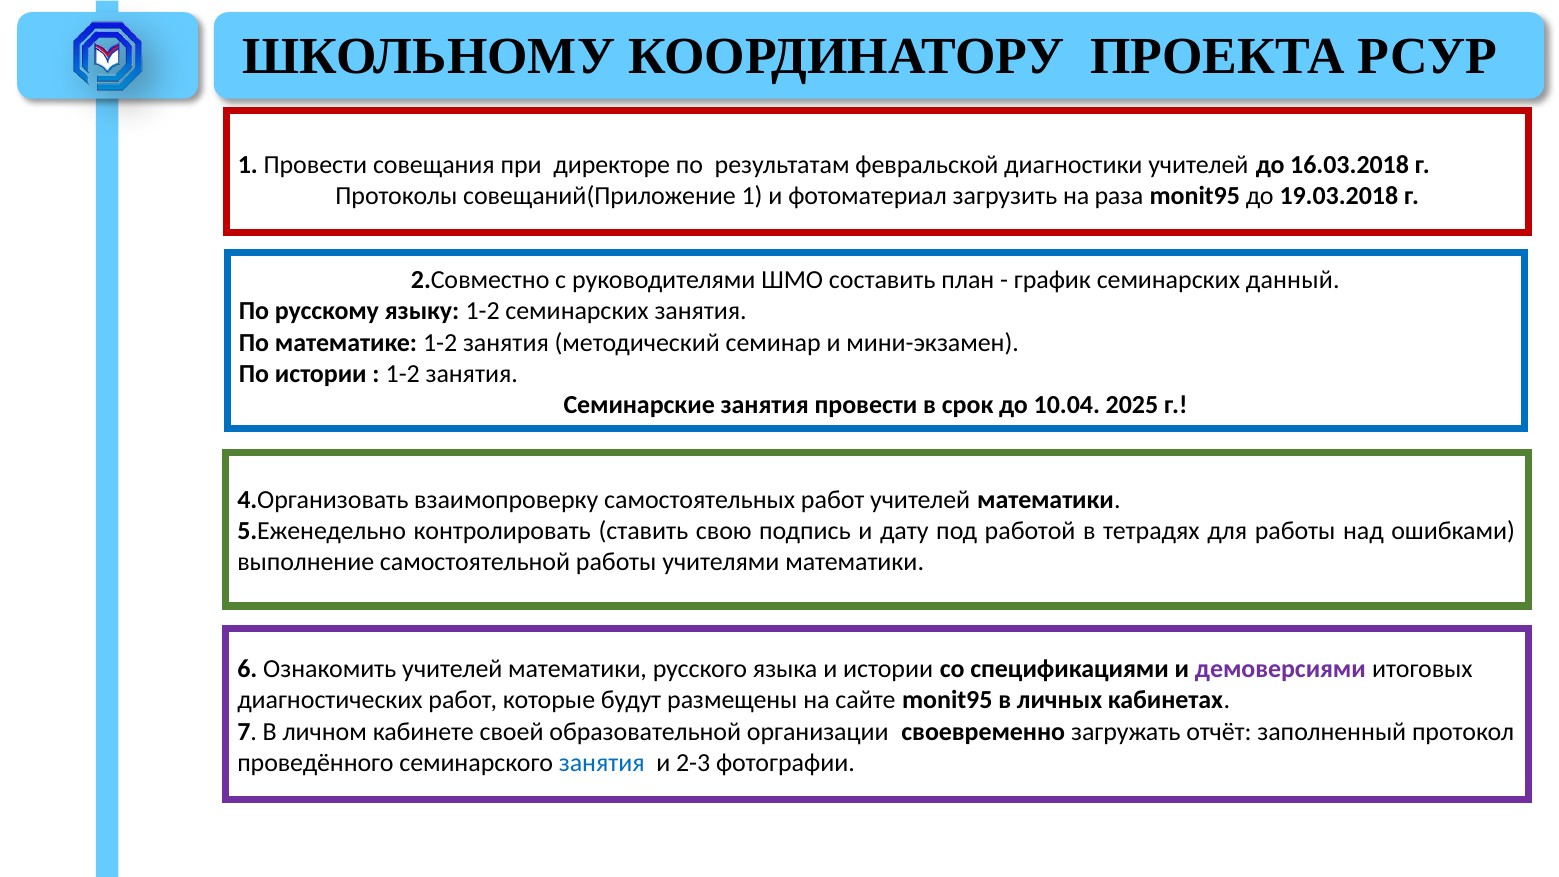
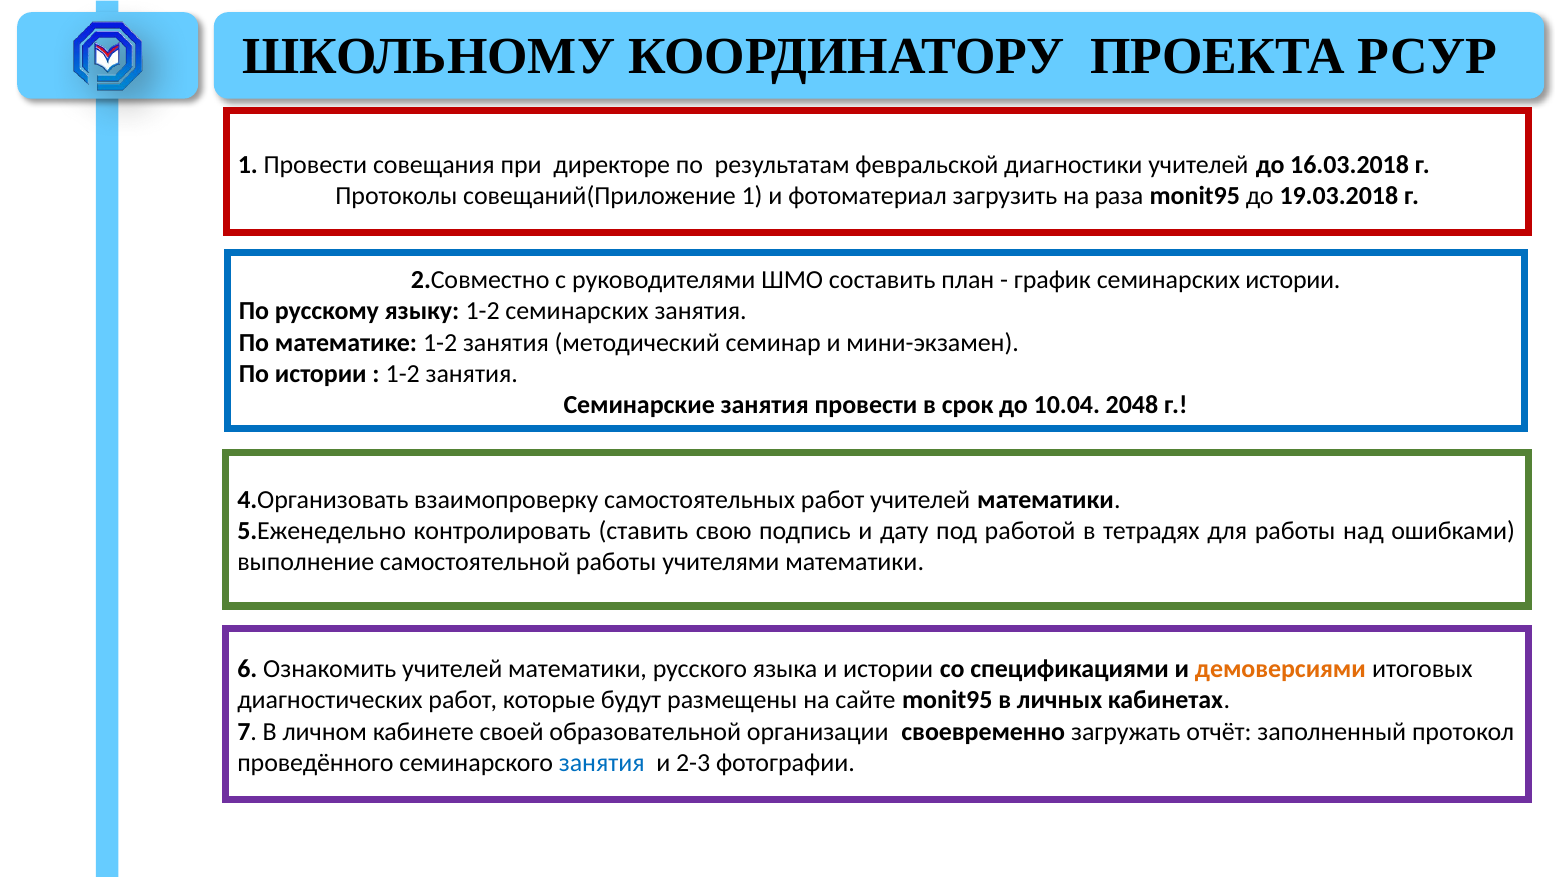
семинарских данный: данный -> истории (1293, 280)
2025: 2025 -> 2048 (1132, 405)
демоверсиями colour: purple -> orange (1280, 669)
